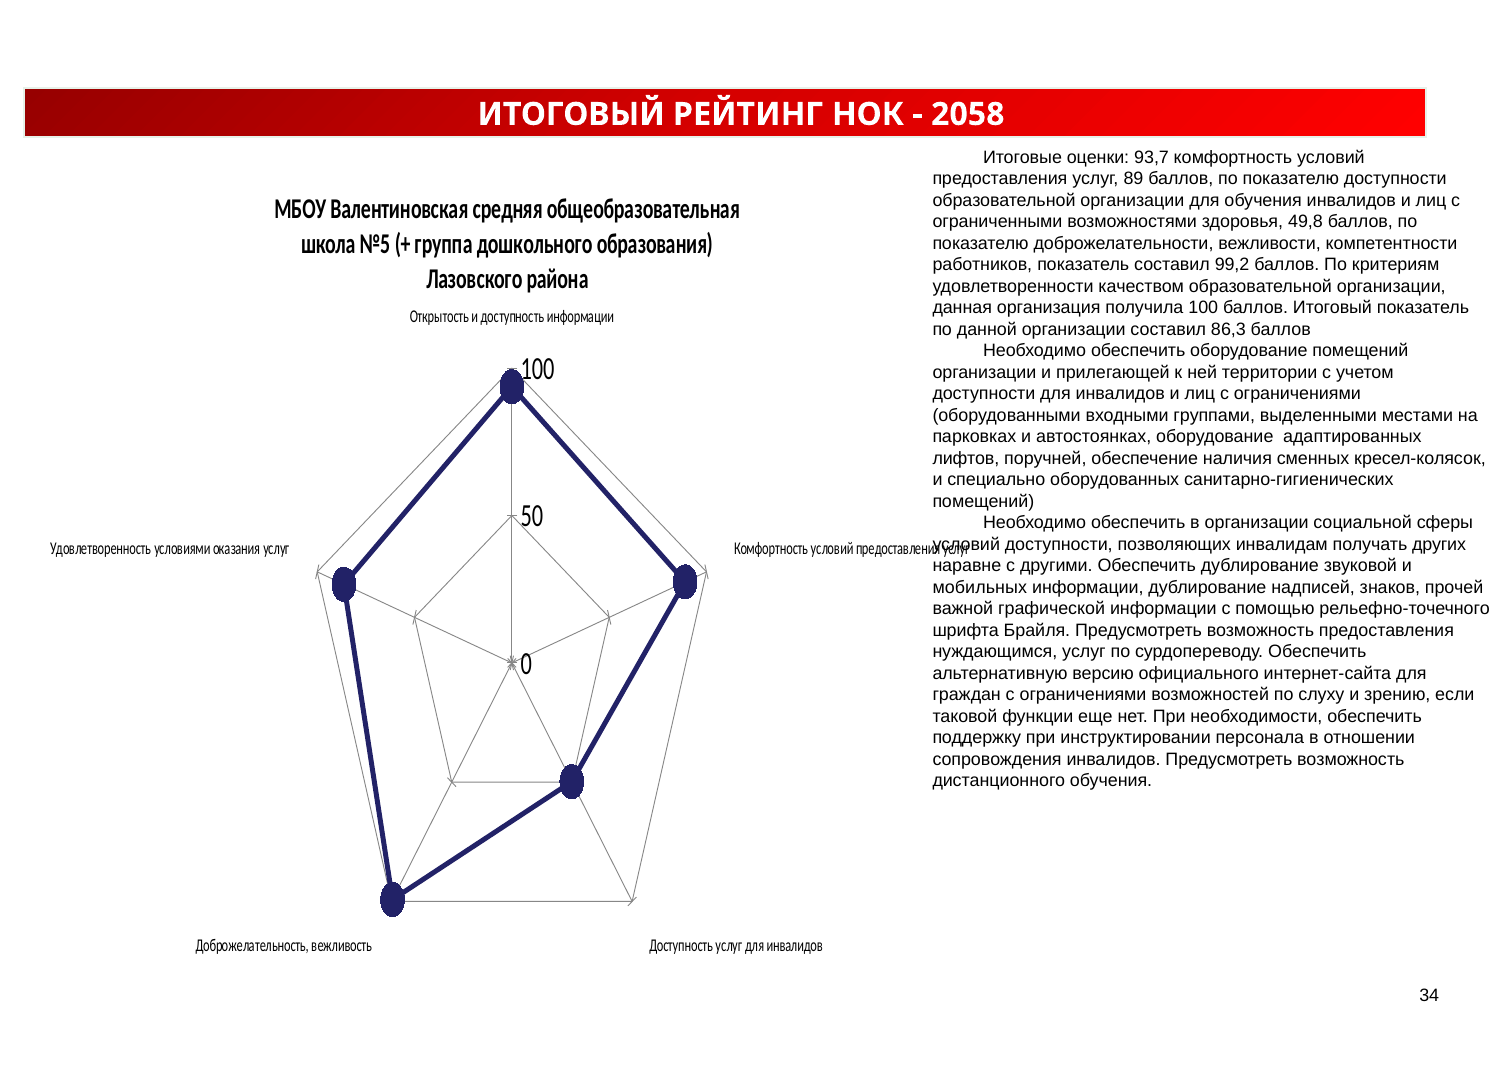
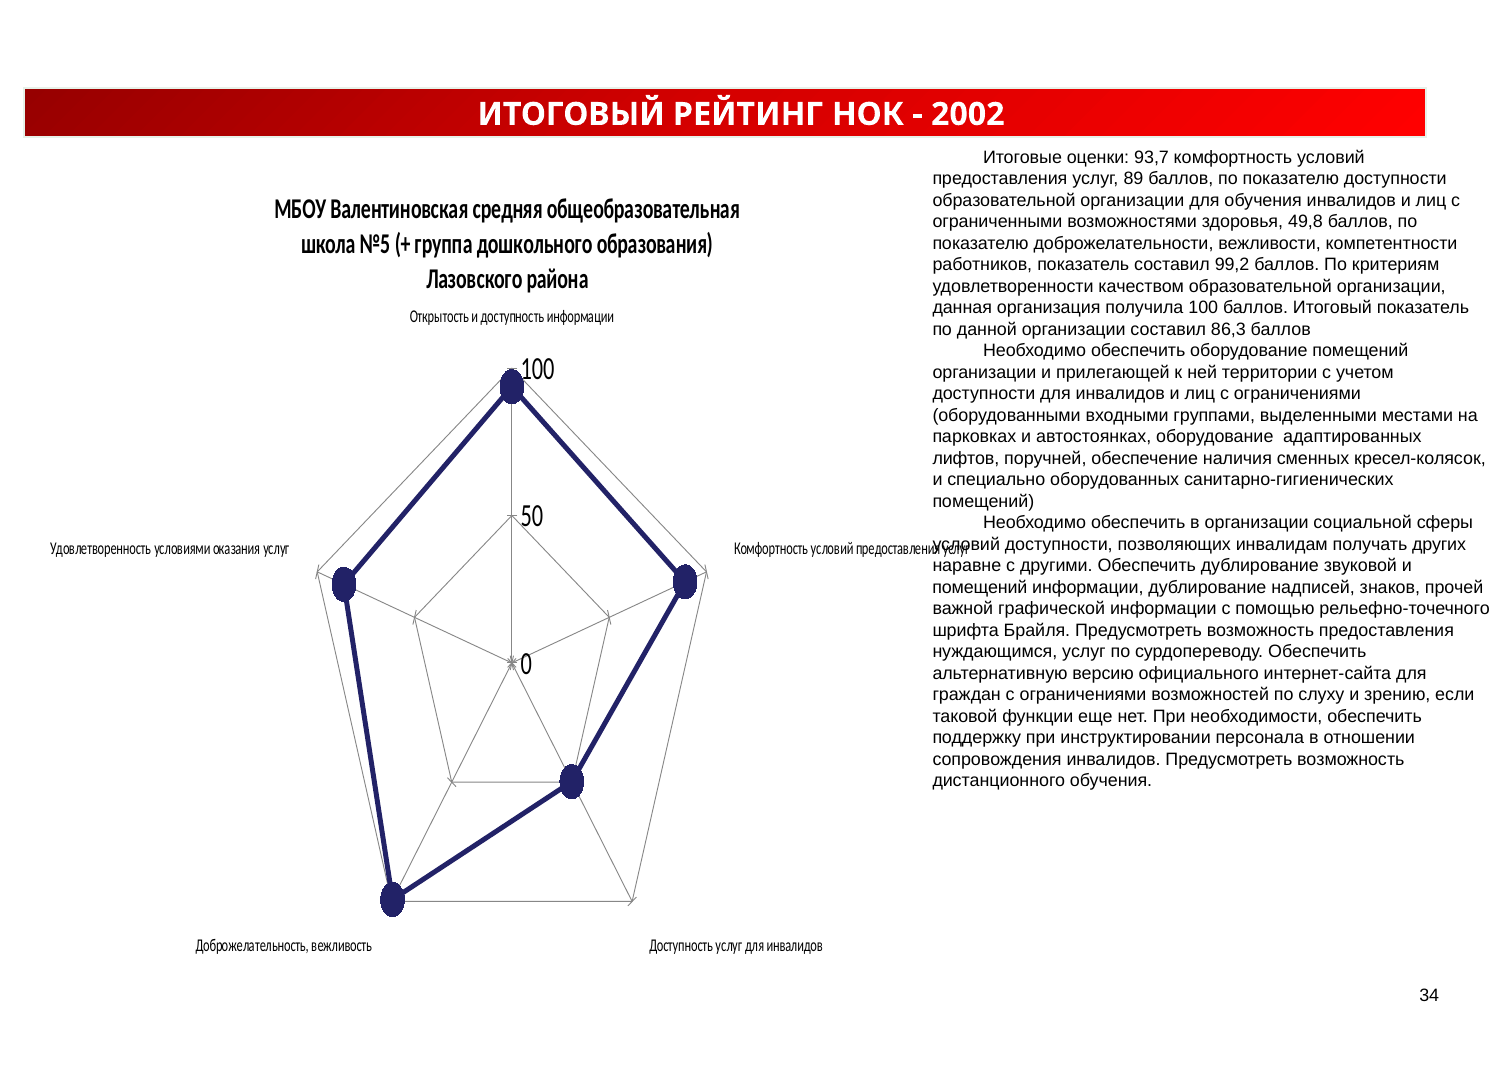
2058: 2058 -> 2002 (968, 114)
мобильных: мобильных -> помещений (980, 587)
